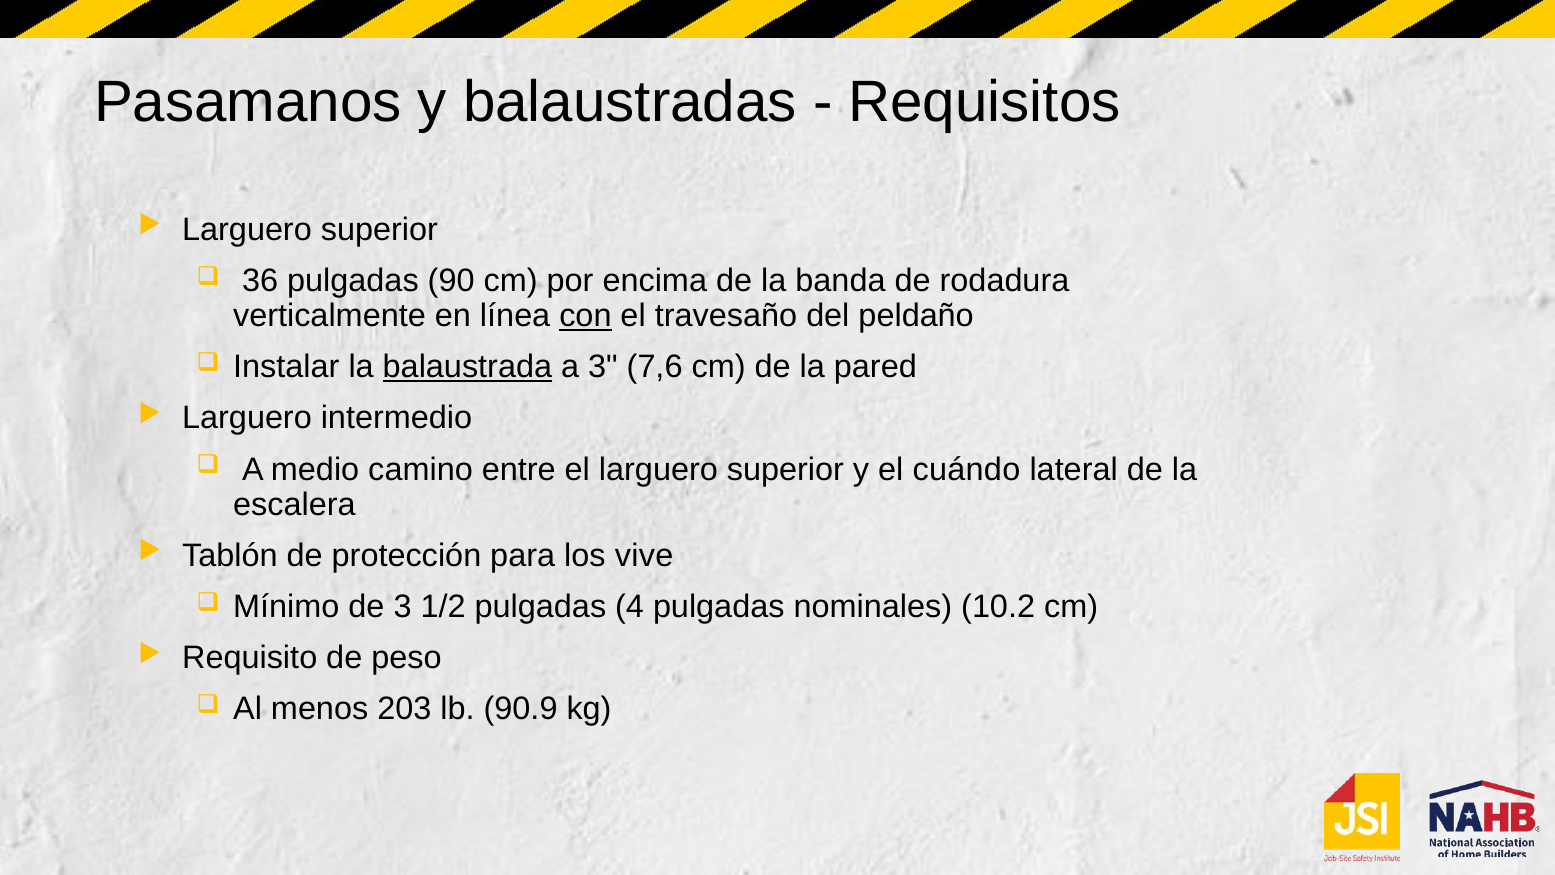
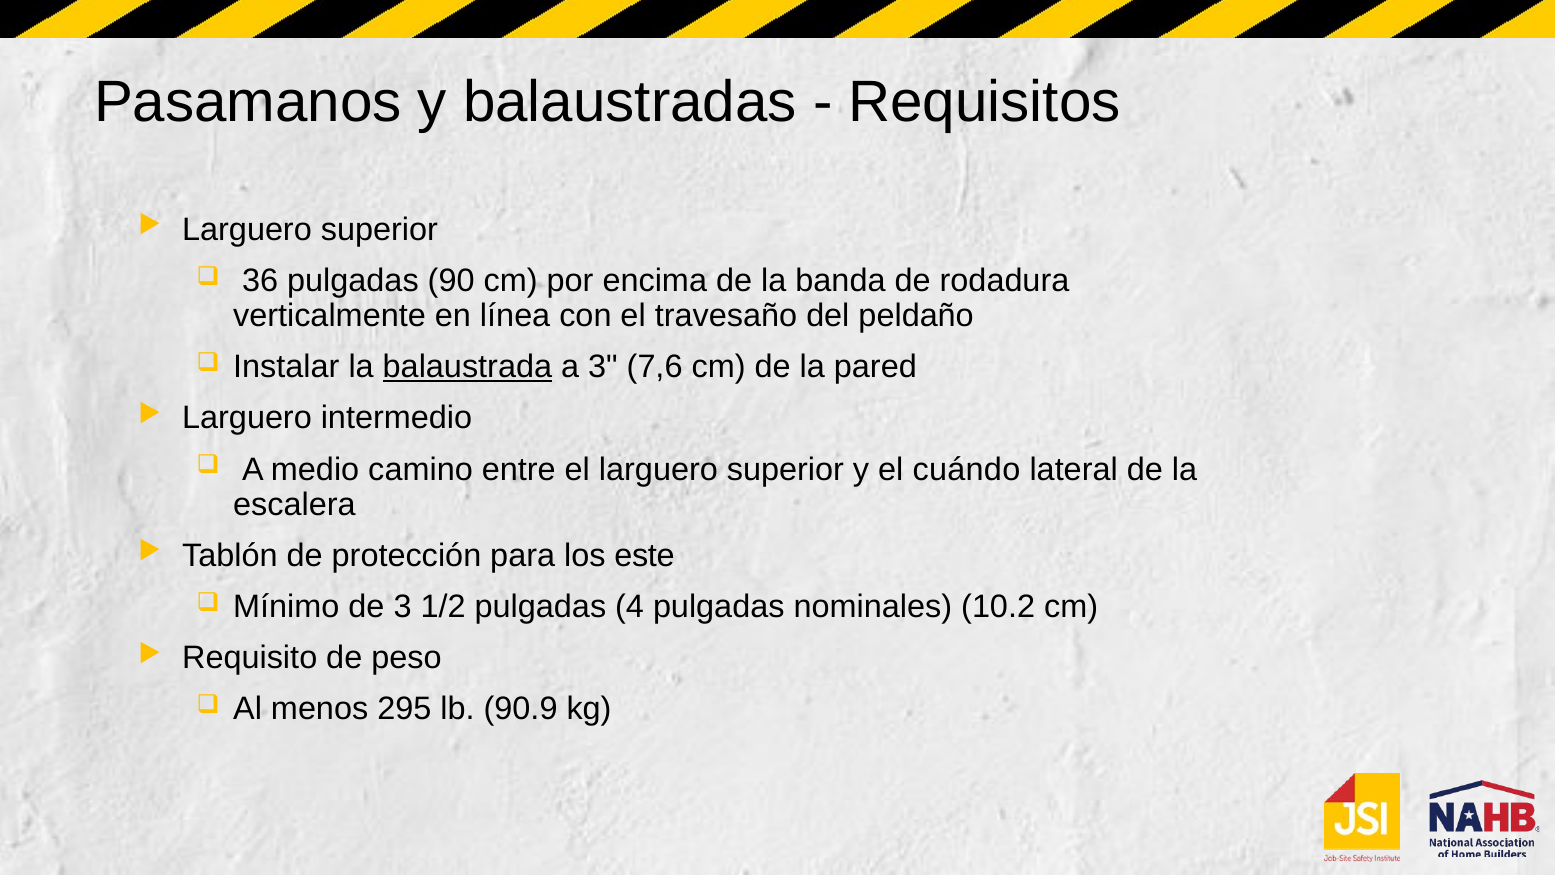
con underline: present -> none (585, 316)
vive: vive -> este (644, 555)
203: 203 -> 295 (404, 709)
